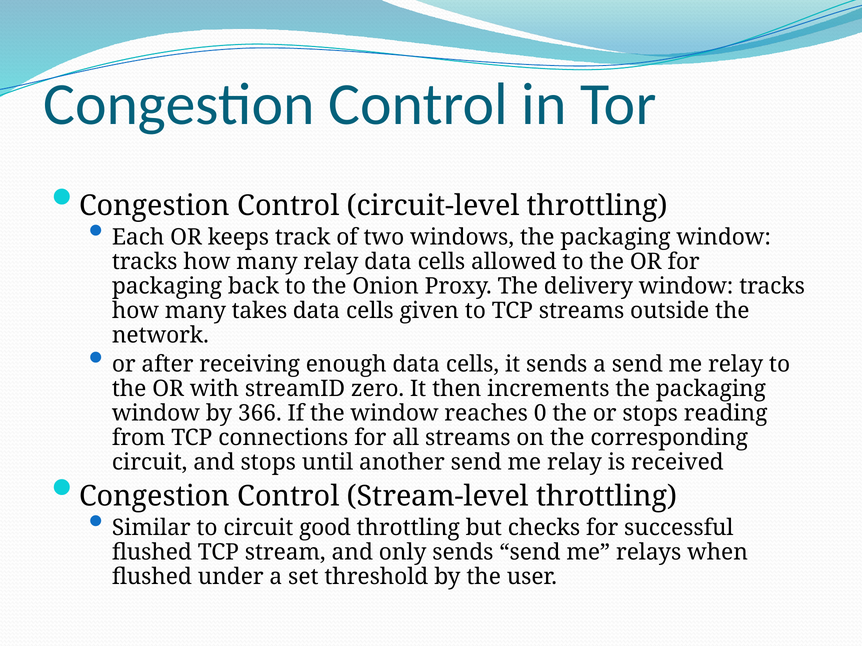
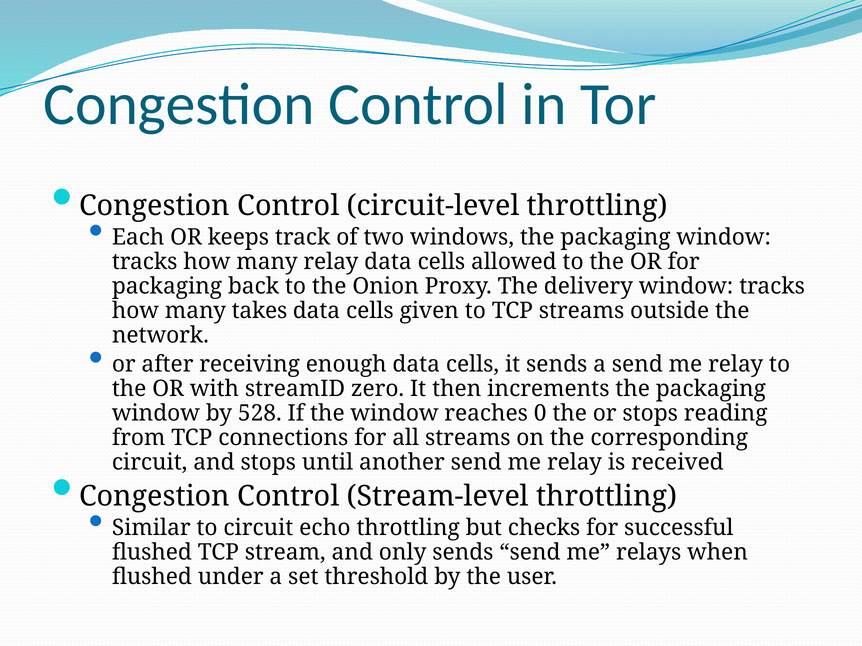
366: 366 -> 528 (260, 413)
good: good -> echo (325, 528)
